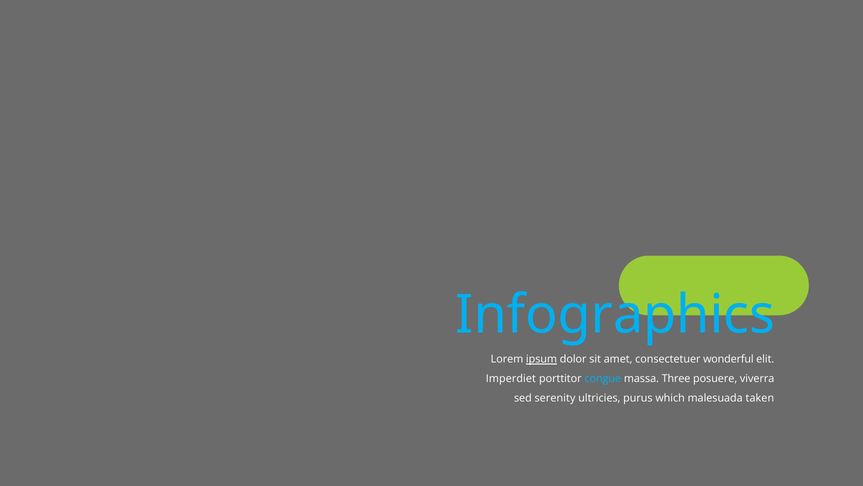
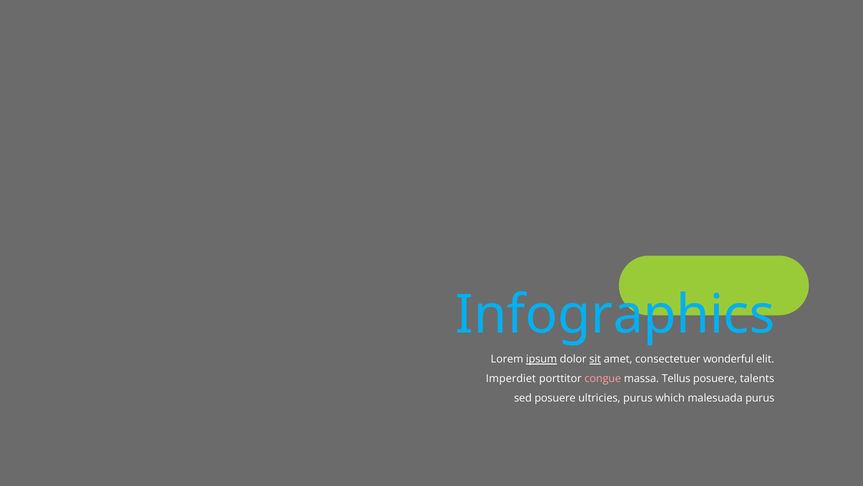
sit underline: none -> present (595, 359)
congue colour: light blue -> pink (603, 378)
Three: Three -> Tellus (676, 378)
viverra: viverra -> talents (757, 378)
sed serenity: serenity -> posuere (555, 398)
malesuada taken: taken -> purus (760, 398)
